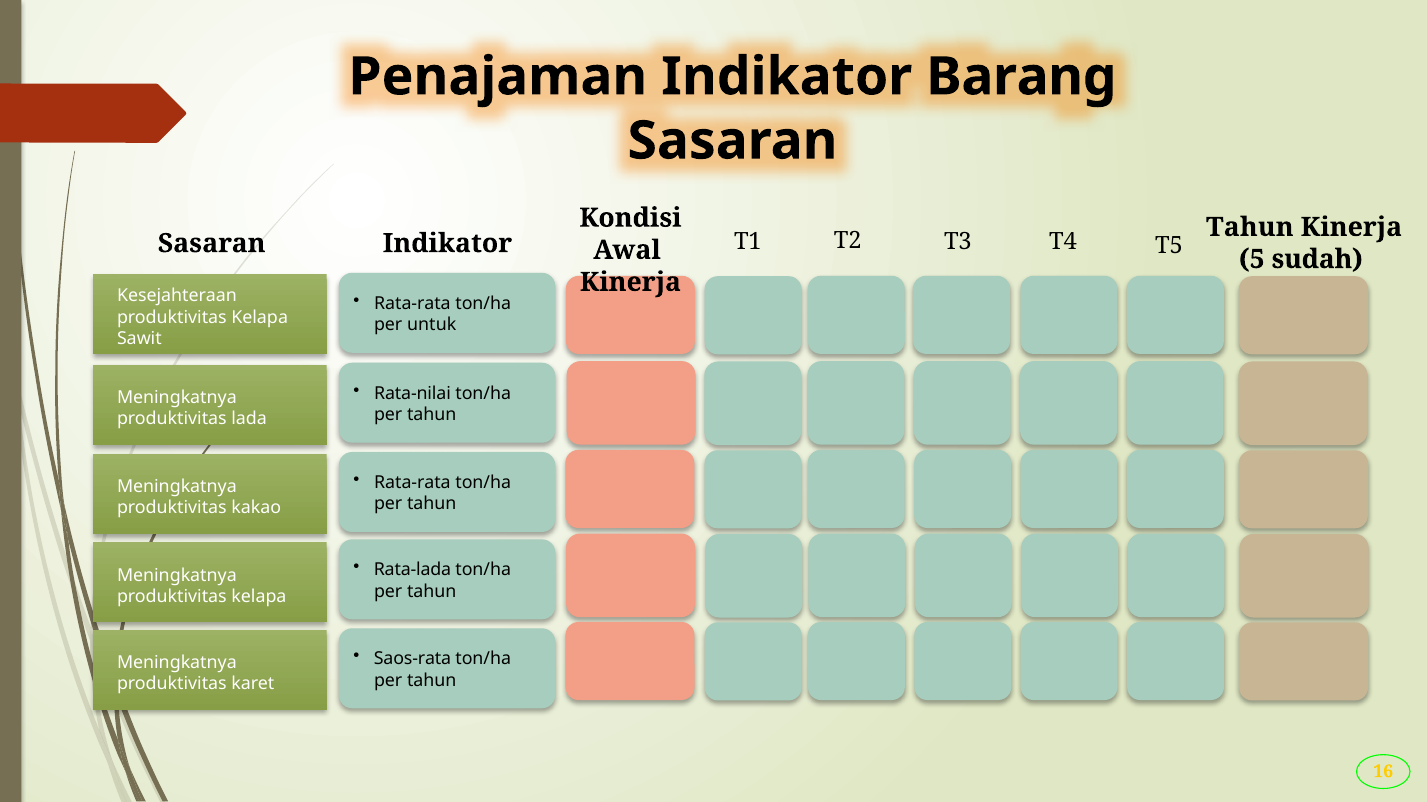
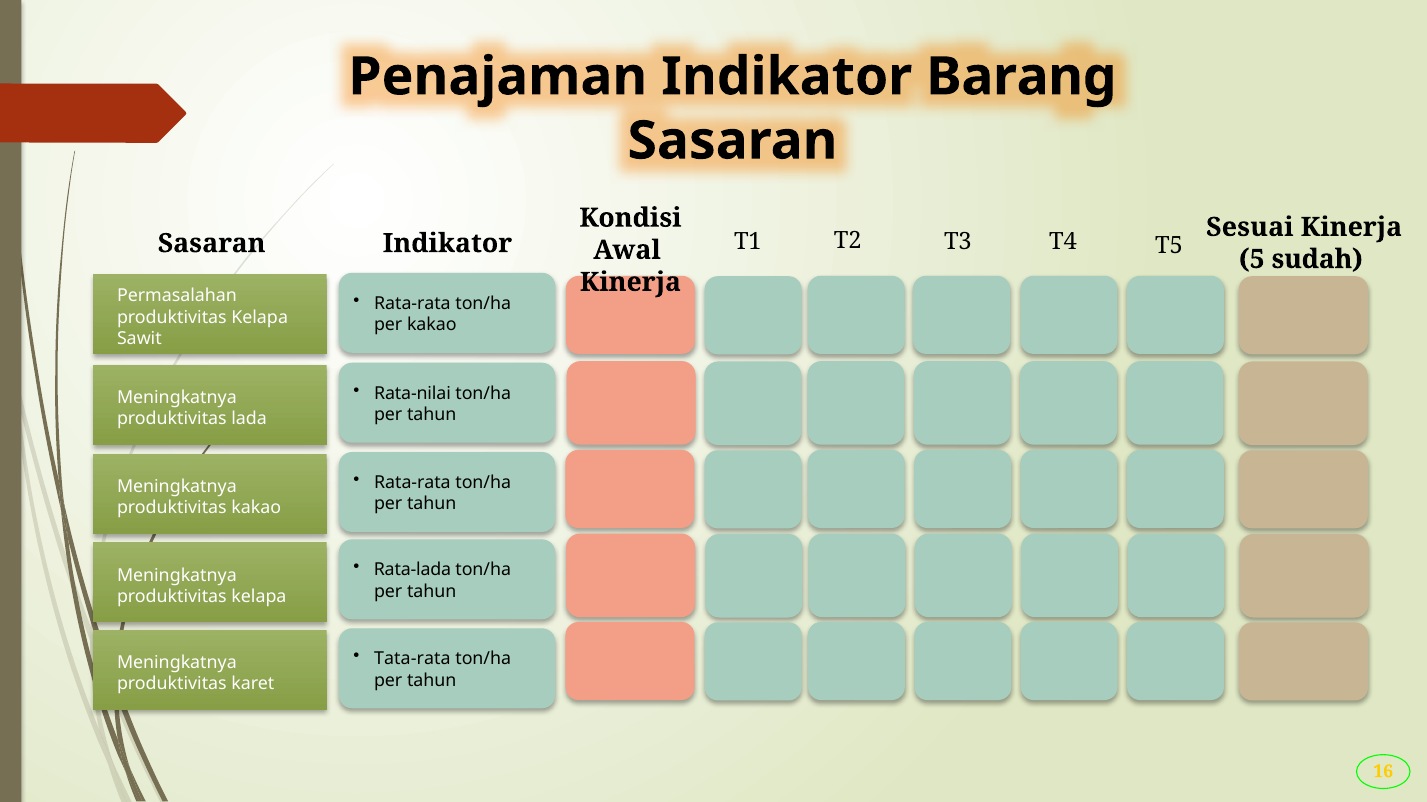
Tahun: Tahun -> Sesuai (1250, 227)
Kesejahteraan: Kesejahteraan -> Permasalahan (177, 296)
per untuk: untuk -> kakao (432, 325)
Saos-rata: Saos-rata -> Tata-rata (412, 659)
